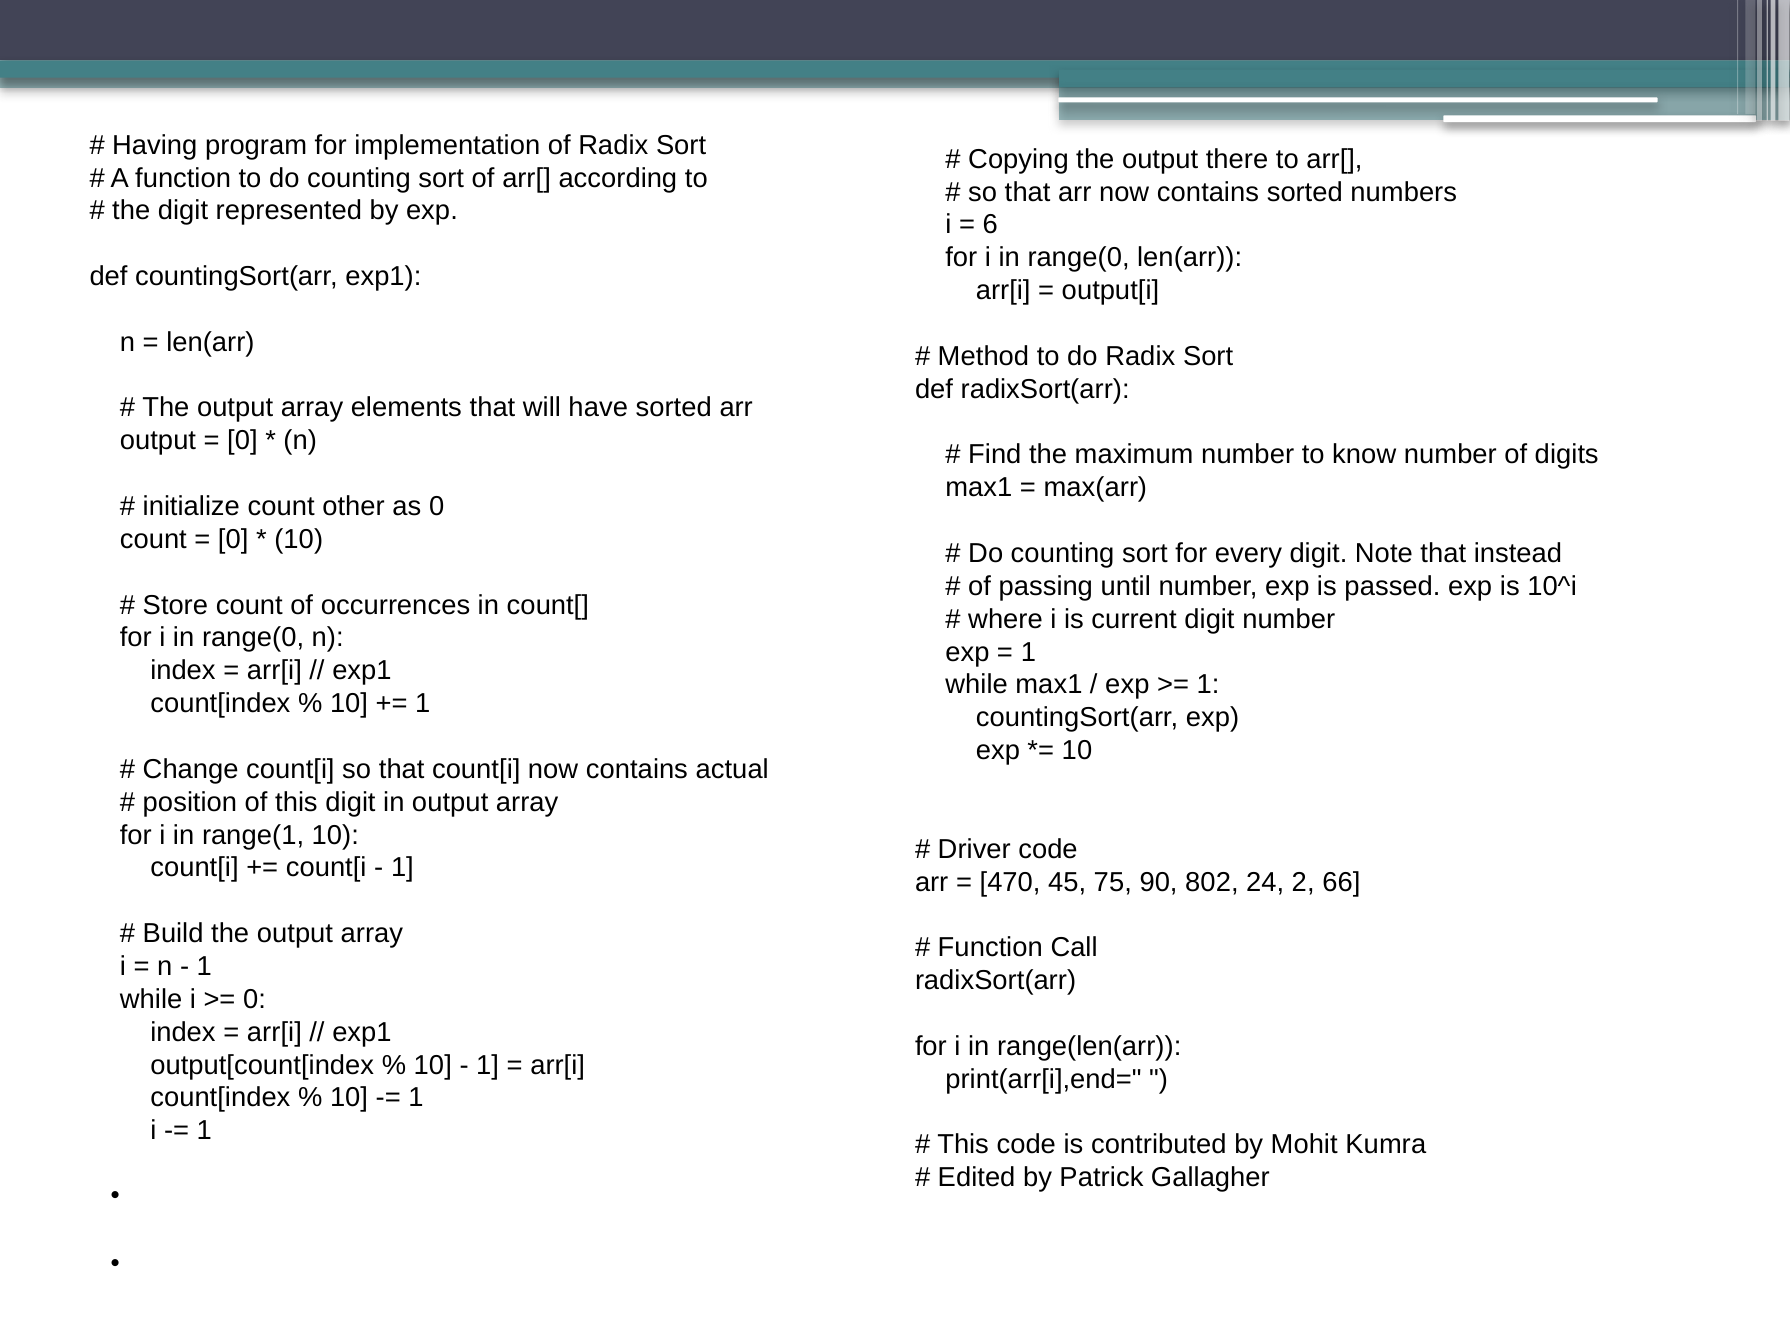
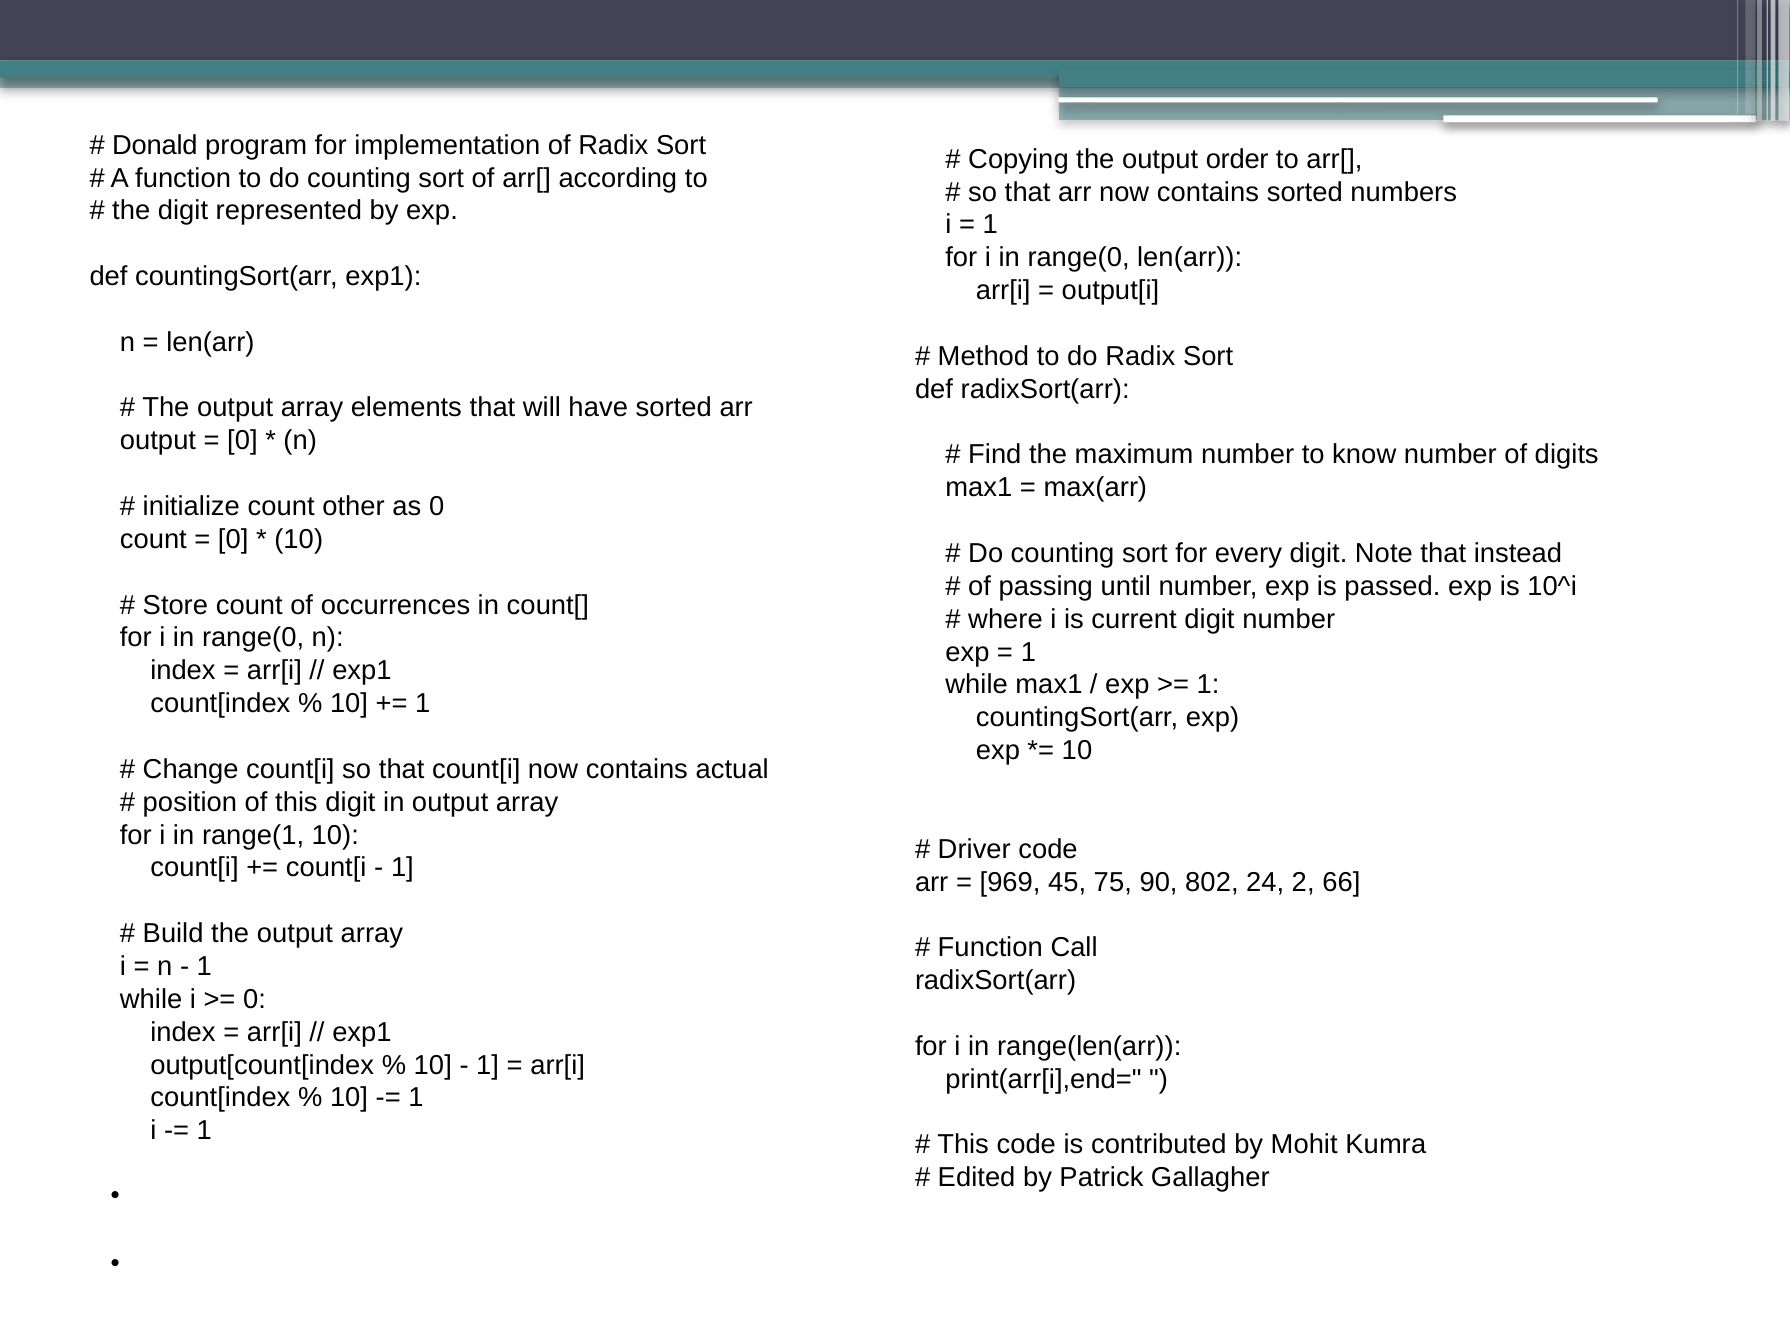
Having: Having -> Donald (155, 145)
there: there -> order (1237, 159)
6: 6 -> 1 (990, 225)
470: 470 -> 969 (1010, 882)
